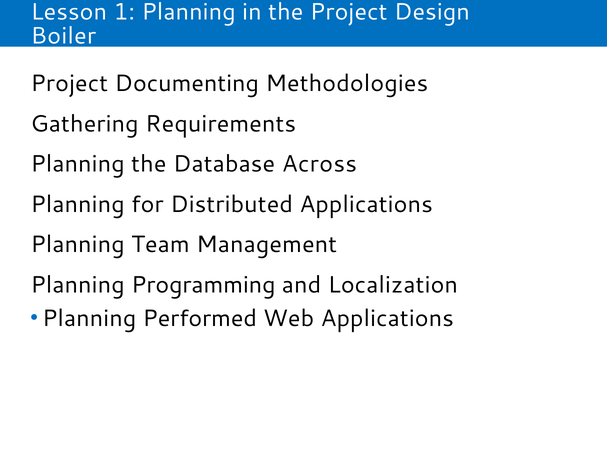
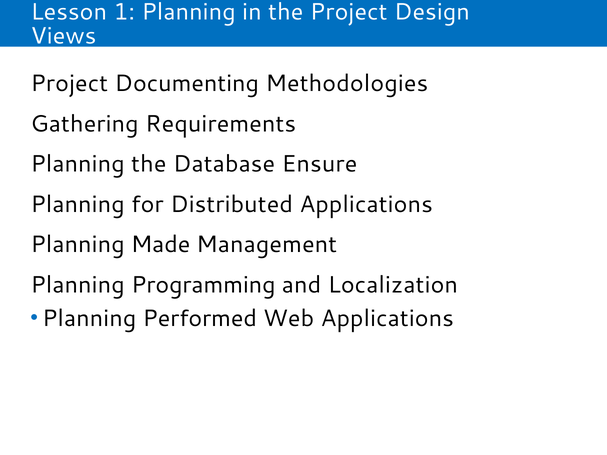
Boiler: Boiler -> Views (63, 36)
Across: Across -> Ensure (320, 164)
Team: Team -> Made (160, 245)
